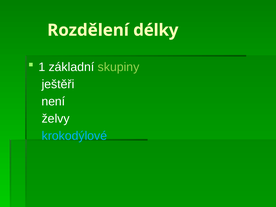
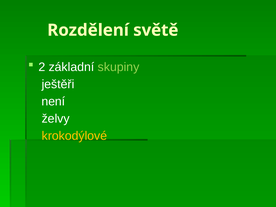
délky: délky -> světě (156, 30)
1: 1 -> 2 (42, 67)
krokodýlové colour: light blue -> yellow (74, 136)
